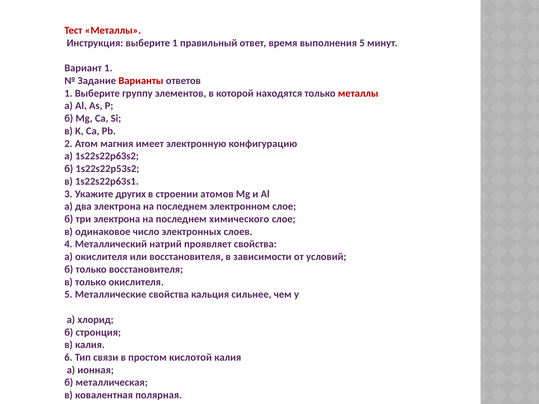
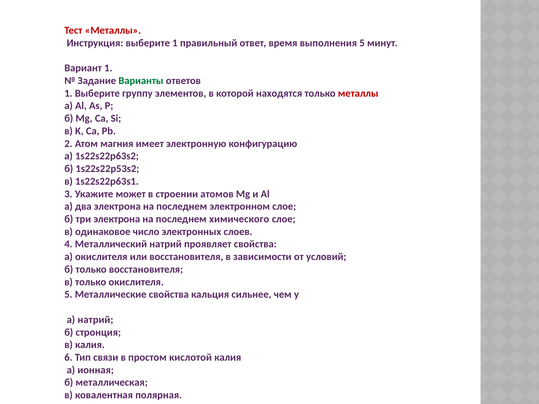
Варианты colour: red -> green (141, 81)
других: других -> может (131, 194)
а хлорид: хлорид -> натрий (95, 320)
